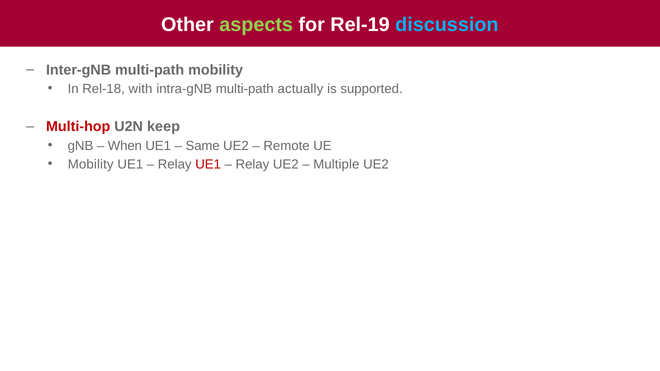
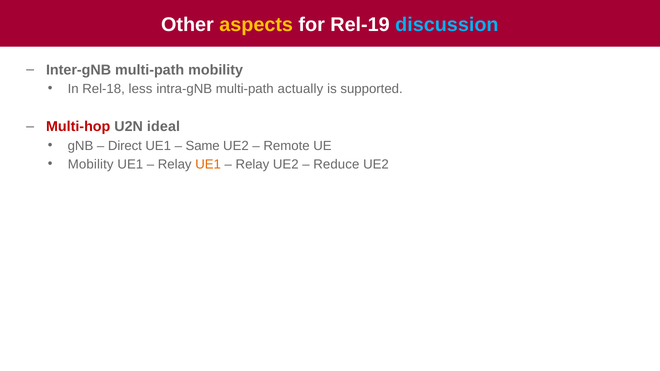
aspects colour: light green -> yellow (256, 25)
with: with -> less (141, 89)
keep: keep -> ideal (164, 127)
When: When -> Direct (125, 146)
UE1 colour: red -> orange (208, 164)
Multiple: Multiple -> Reduce (336, 164)
